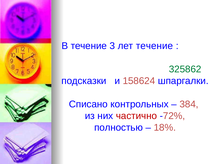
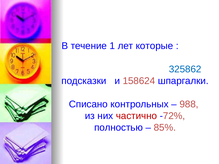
3: 3 -> 1 (112, 46)
лет течение: течение -> которые (154, 46)
325862 colour: green -> blue (185, 69)
384: 384 -> 988 (189, 104)
18%: 18% -> 85% (165, 128)
